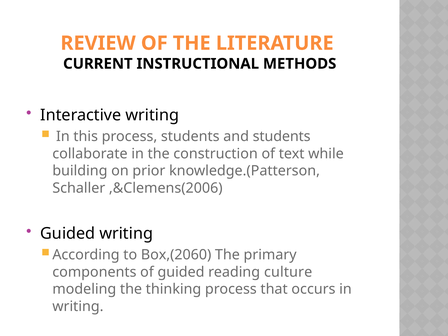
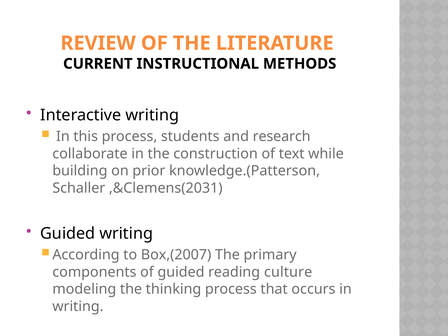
and students: students -> research (282, 136)
,&Clemens(2006: ,&Clemens(2006 -> ,&Clemens(2031 (166, 188)
Box,(2060: Box,(2060 -> Box,(2007 (176, 255)
